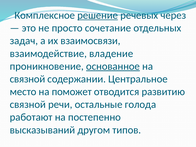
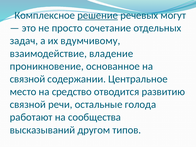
через: через -> могут (173, 15)
взаимосвязи: взаимосвязи -> вдумчивому (90, 41)
основанное underline: present -> none (113, 66)
поможет: поможет -> средство (72, 92)
постепенно: постепенно -> сообщества (94, 117)
